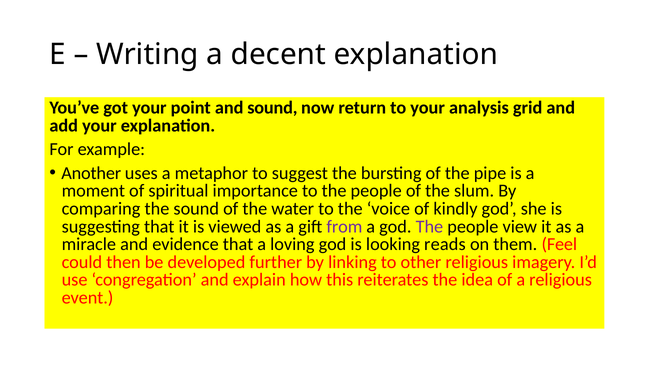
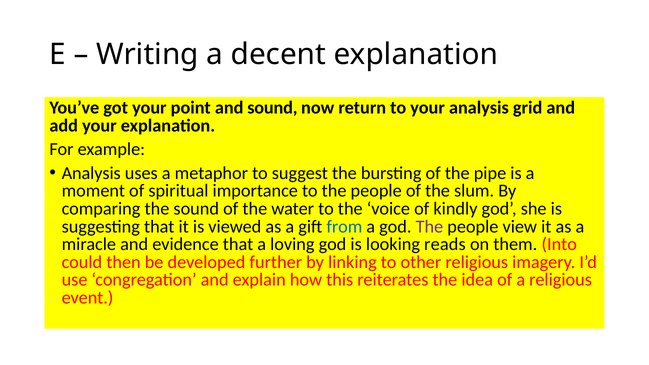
Another: Another -> Analysis (91, 173)
from colour: purple -> blue (344, 227)
Feel: Feel -> Into (559, 244)
